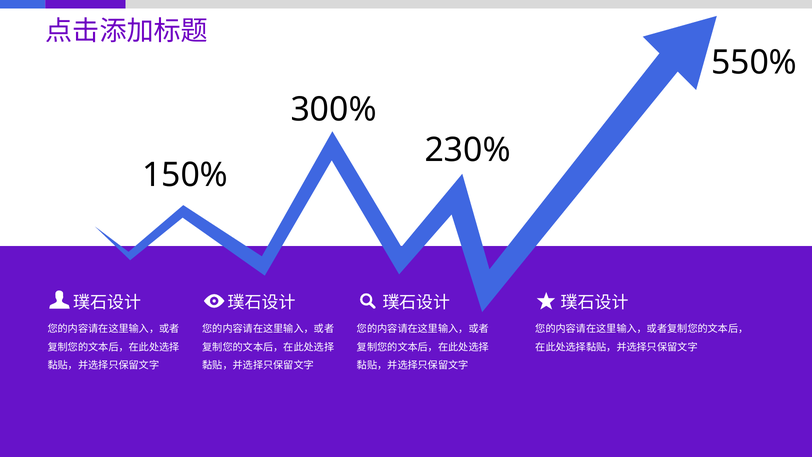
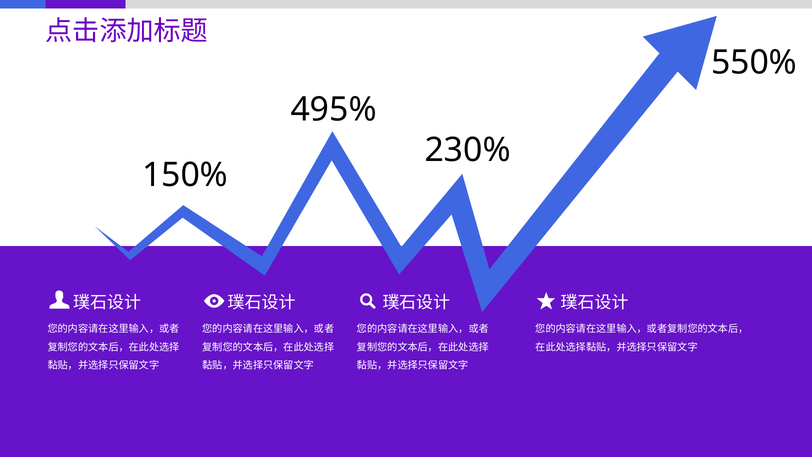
300%: 300% -> 495% (334, 109)
